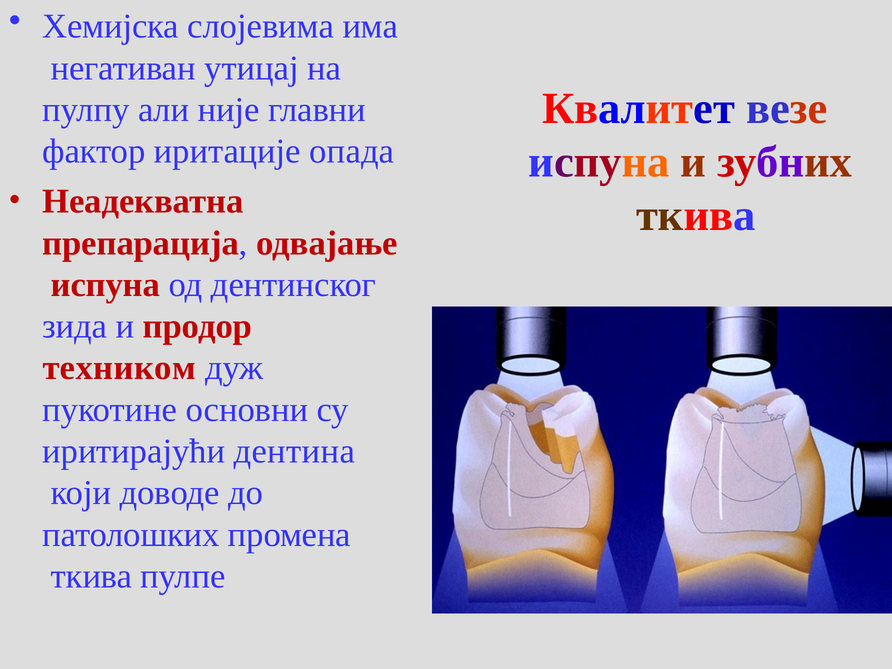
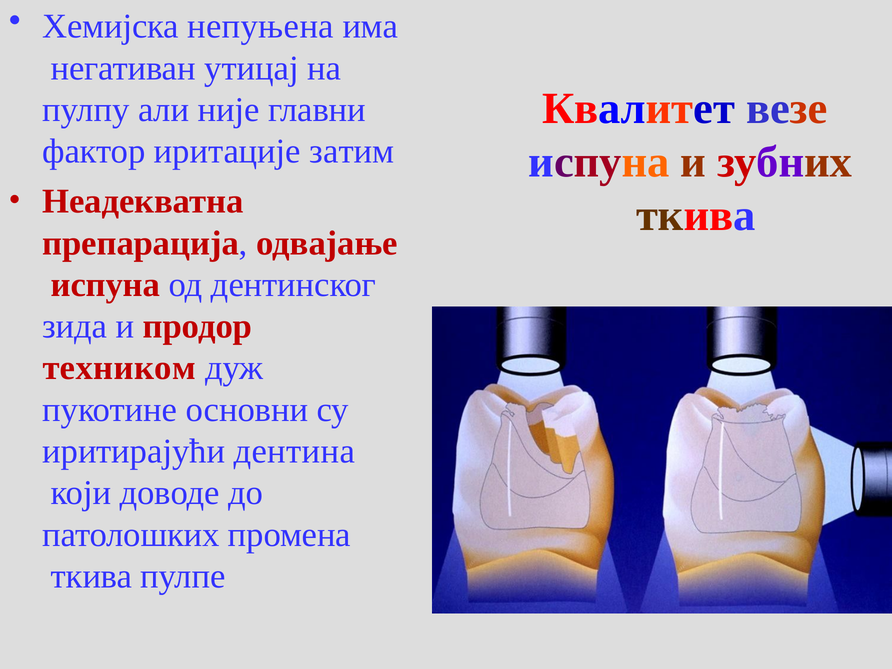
слојевима: слојевима -> непуњена (261, 26)
опада: опада -> затим (352, 151)
